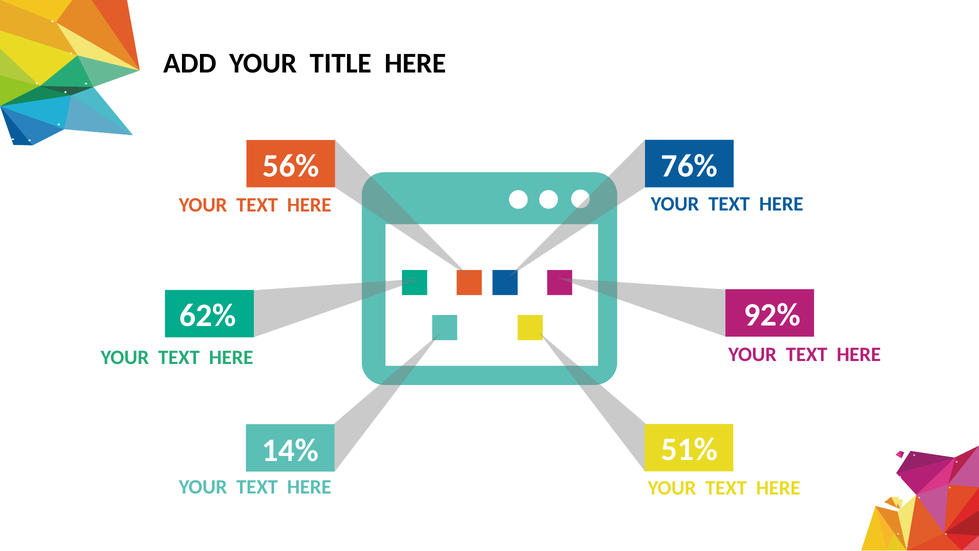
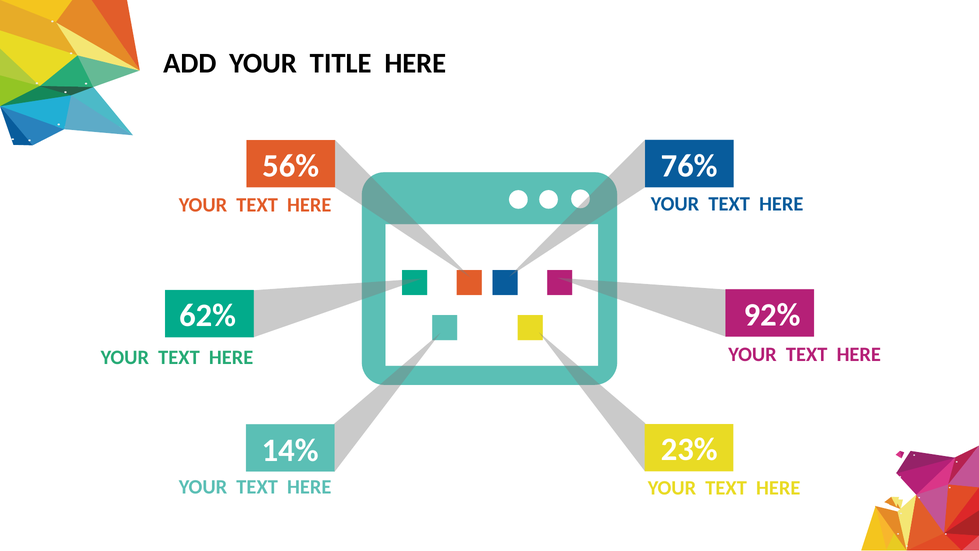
51%: 51% -> 23% (689, 449)
